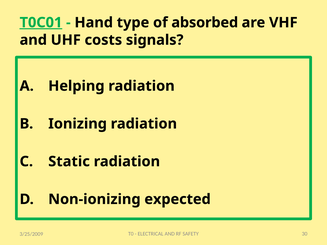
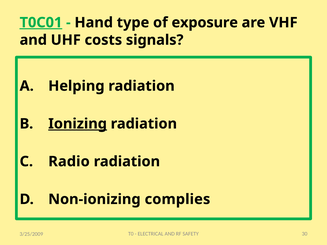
absorbed: absorbed -> exposure (205, 23)
Ionizing underline: none -> present (78, 124)
Static: Static -> Radio (69, 162)
expected: expected -> complies (177, 199)
